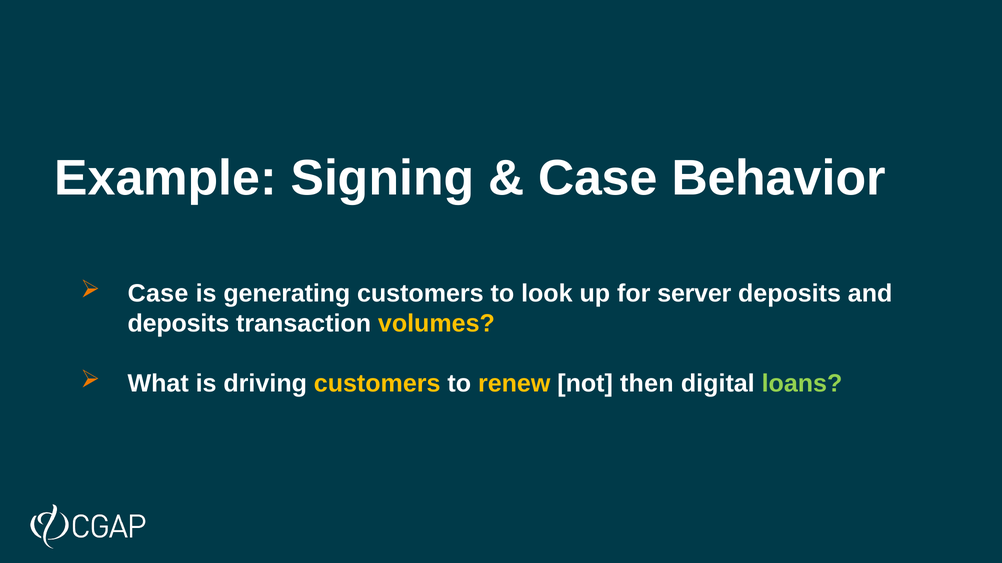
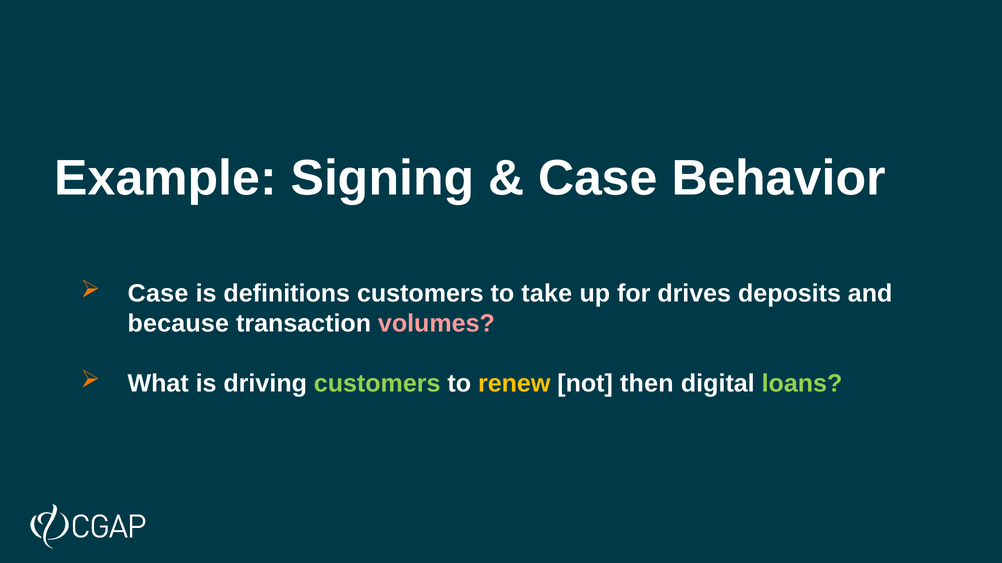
generating: generating -> definitions (287, 294)
look: look -> take (547, 294)
server: server -> drives (694, 294)
deposits: deposits -> because (178, 324)
volumes colour: yellow -> pink (436, 324)
customers colour: yellow -> light green (377, 384)
